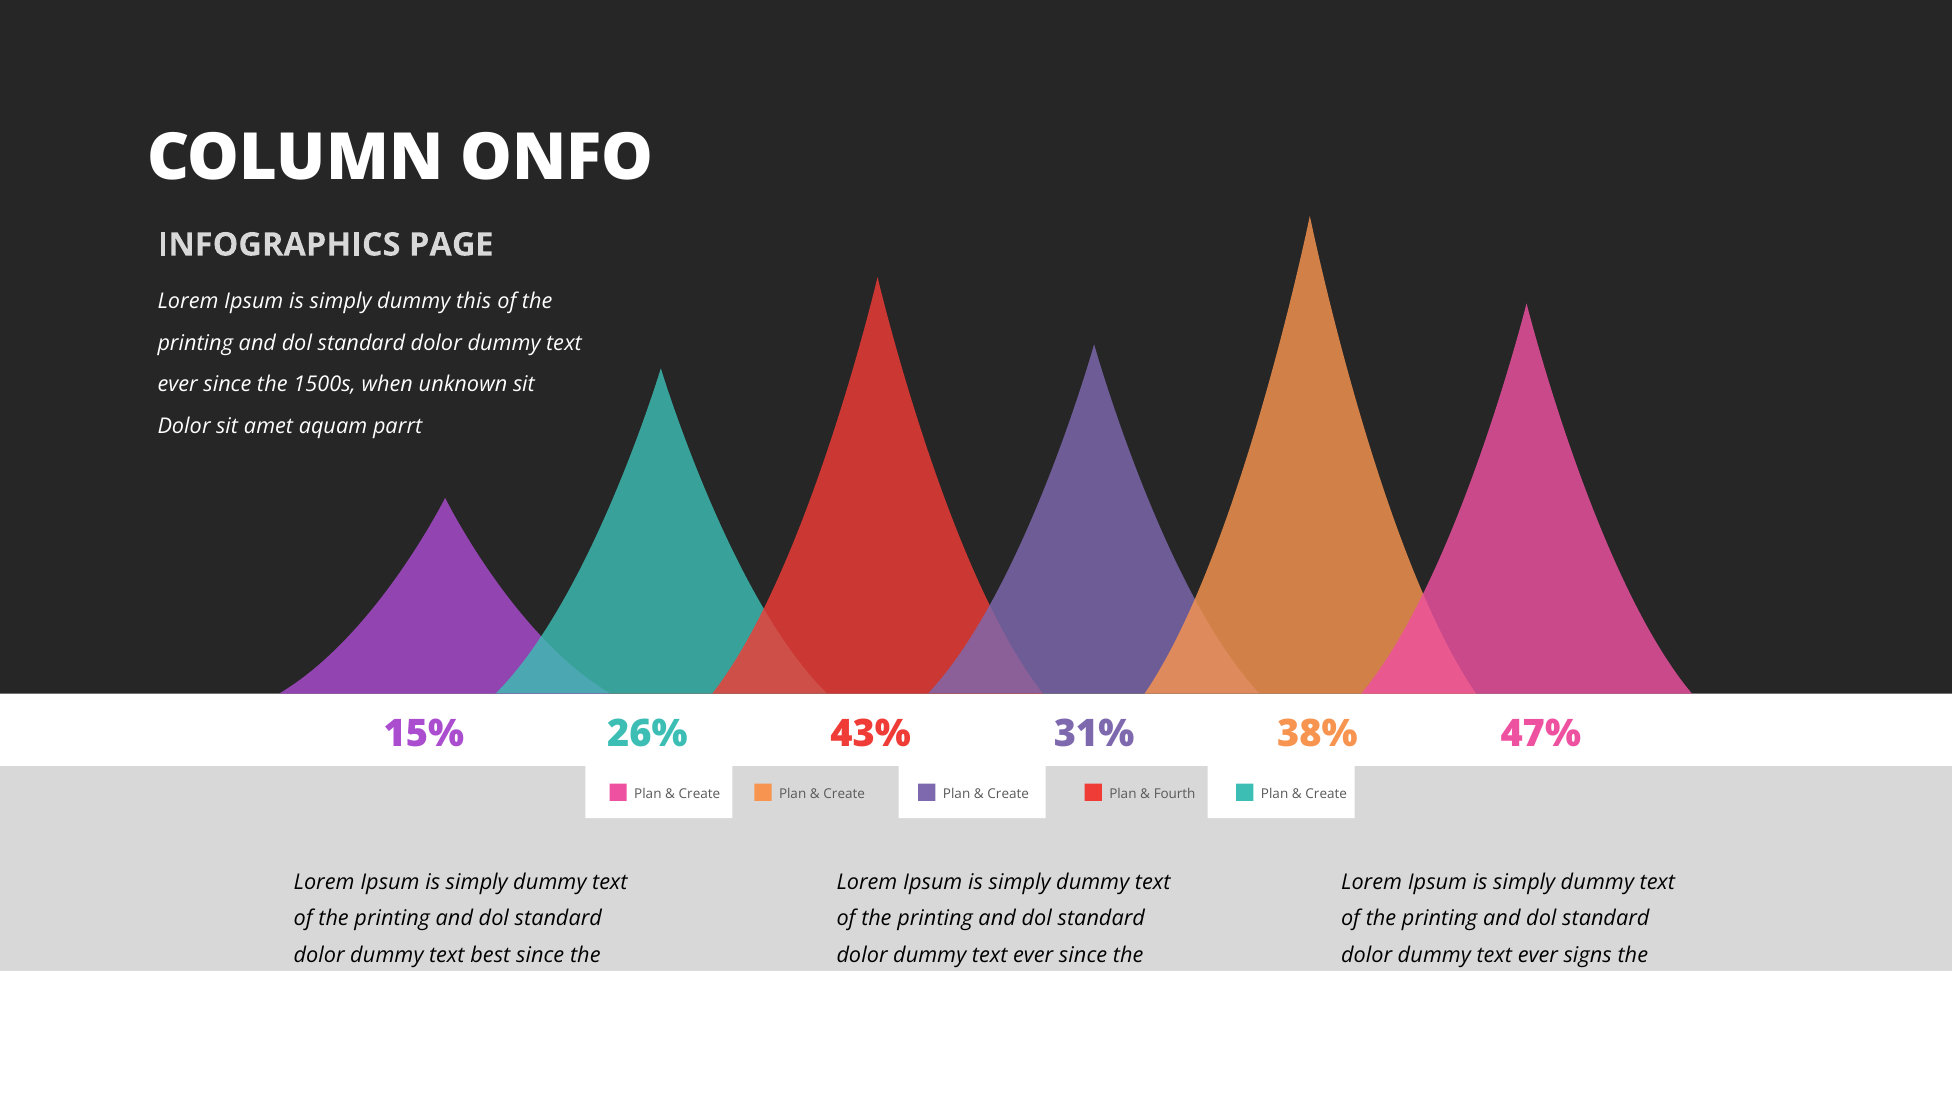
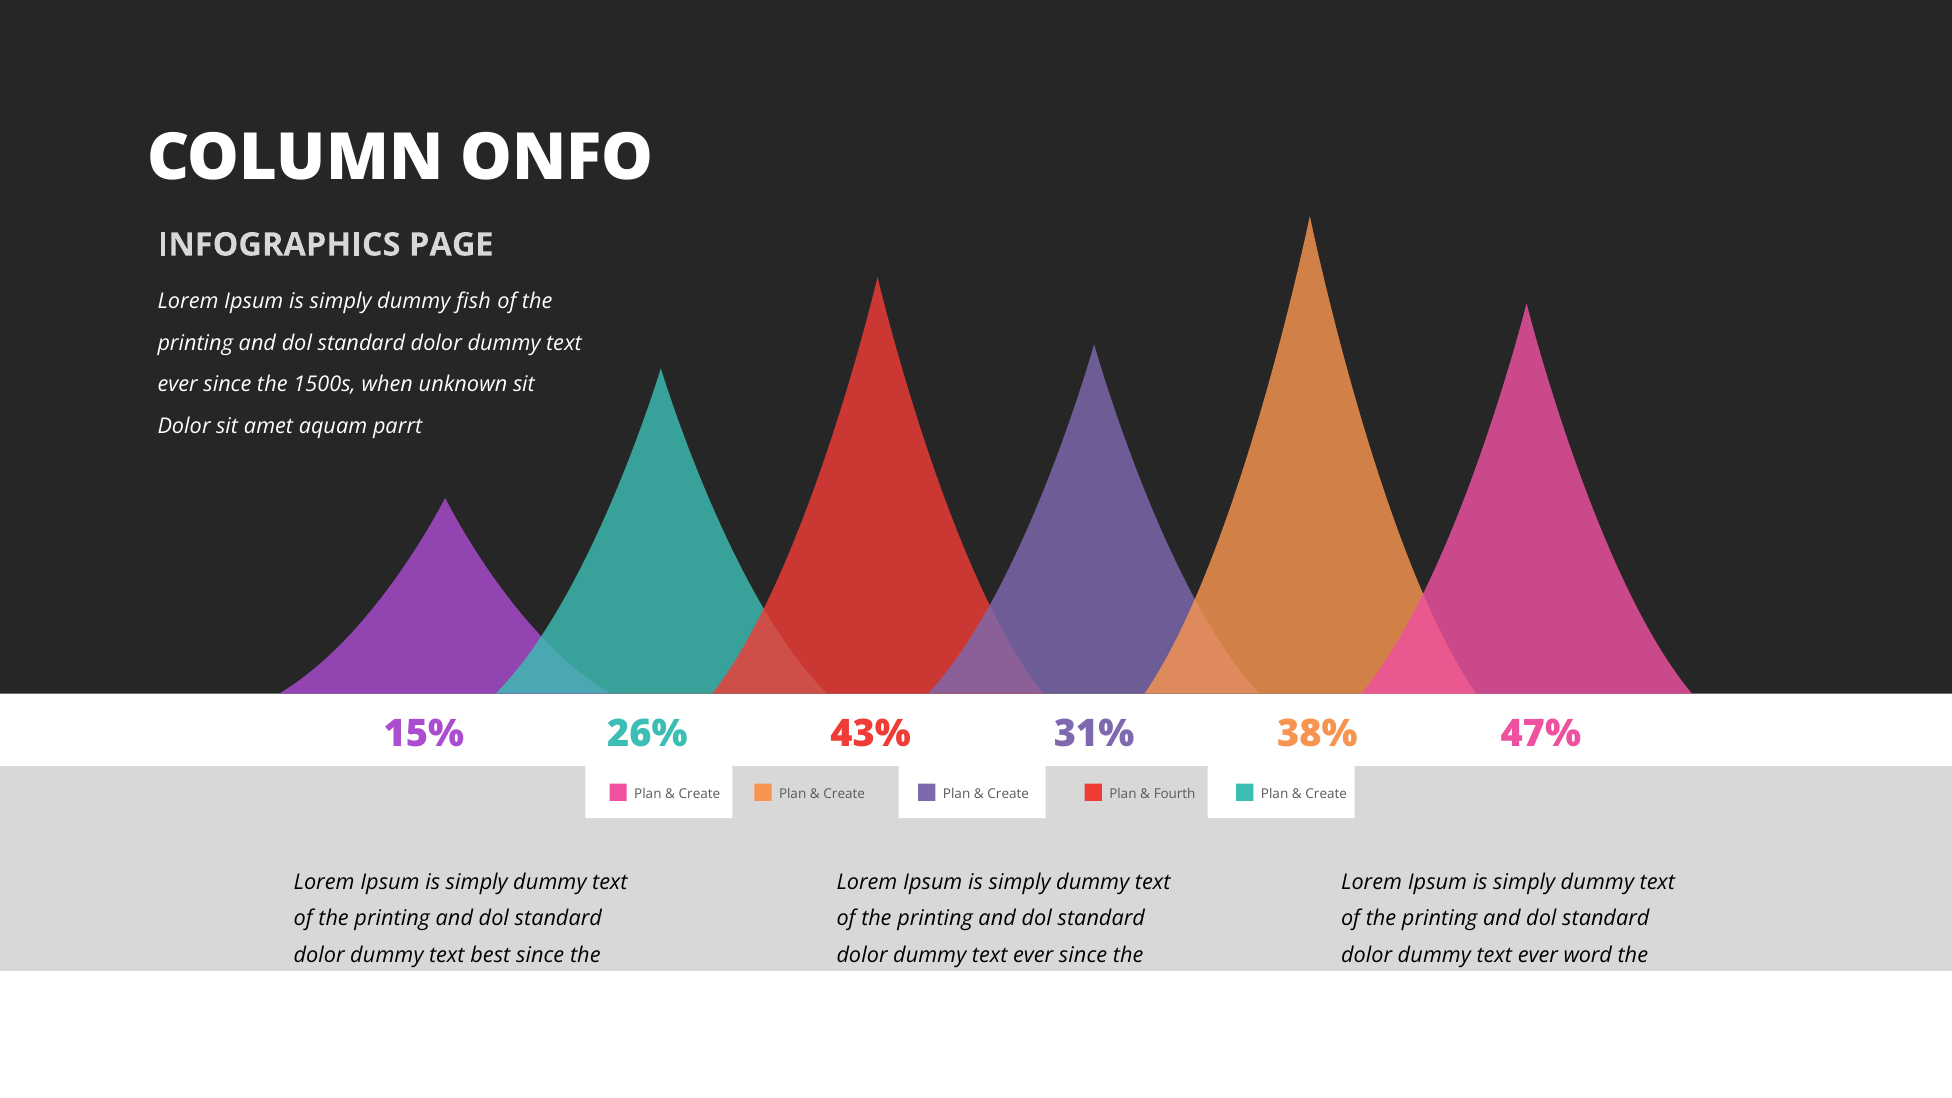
this: this -> fish (474, 301)
signs: signs -> word (1588, 955)
